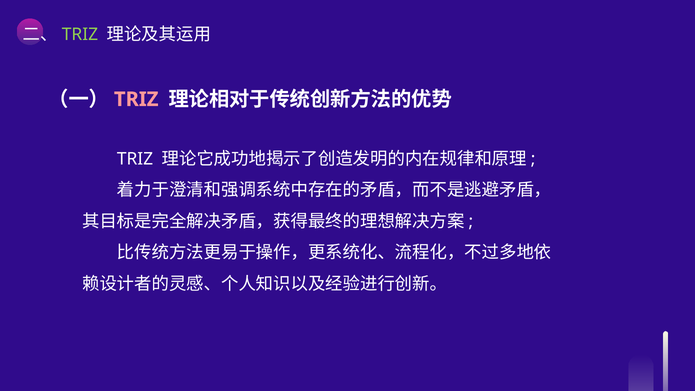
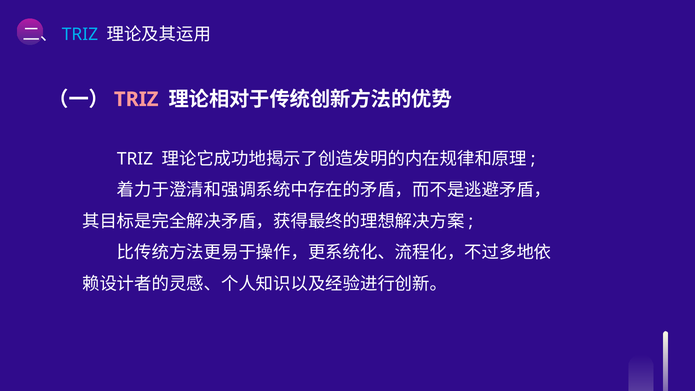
TRIZ colour: light green -> light blue (80, 34)
